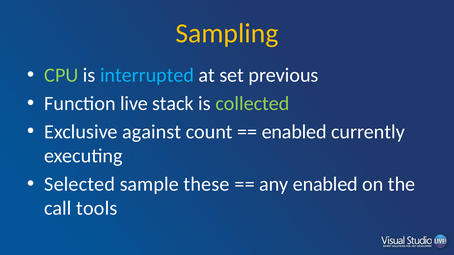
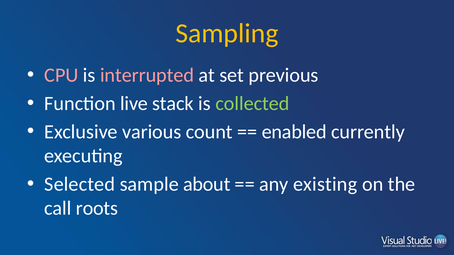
CPU colour: light green -> pink (61, 75)
interrupted colour: light blue -> pink (147, 75)
against: against -> various (152, 132)
these: these -> about (207, 184)
any enabled: enabled -> existing (325, 184)
tools: tools -> roots (97, 209)
